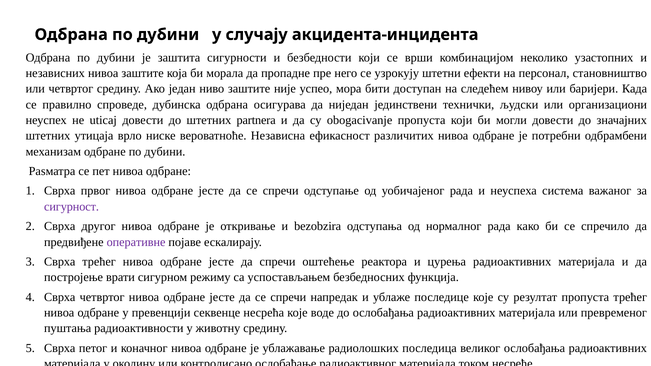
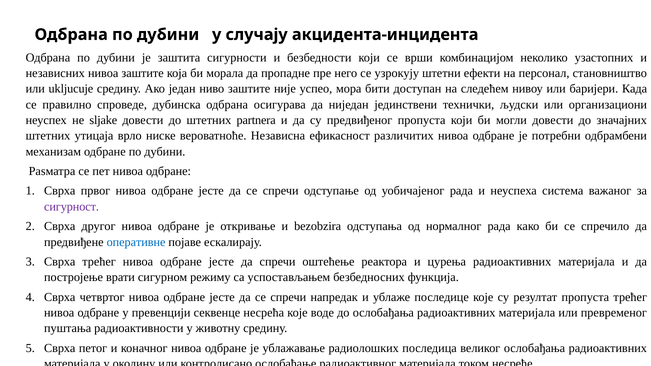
или четвртог: четвртог -> ukljucuje (71, 89)
uticaj: uticaj -> sljake (103, 120)
obogacivanje: obogacivanje -> предвиђеног (360, 120)
оперативне colour: purple -> blue (136, 242)
